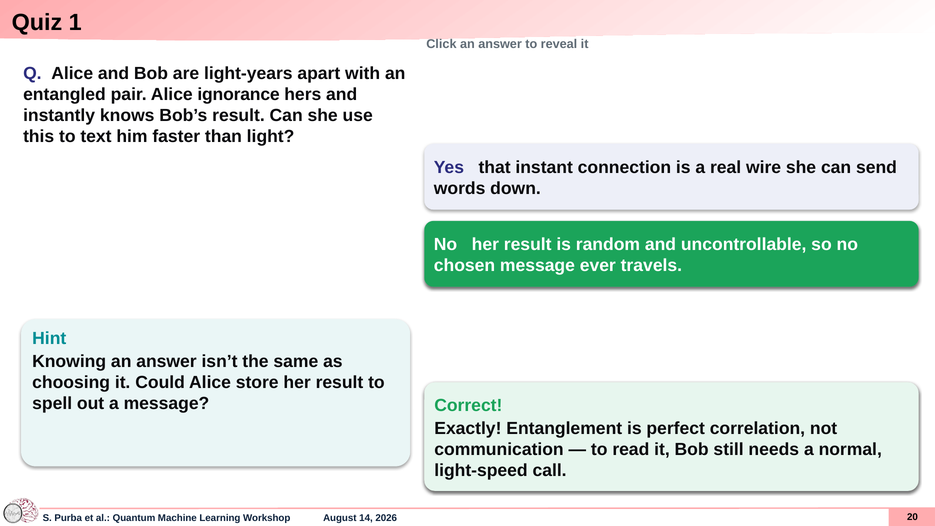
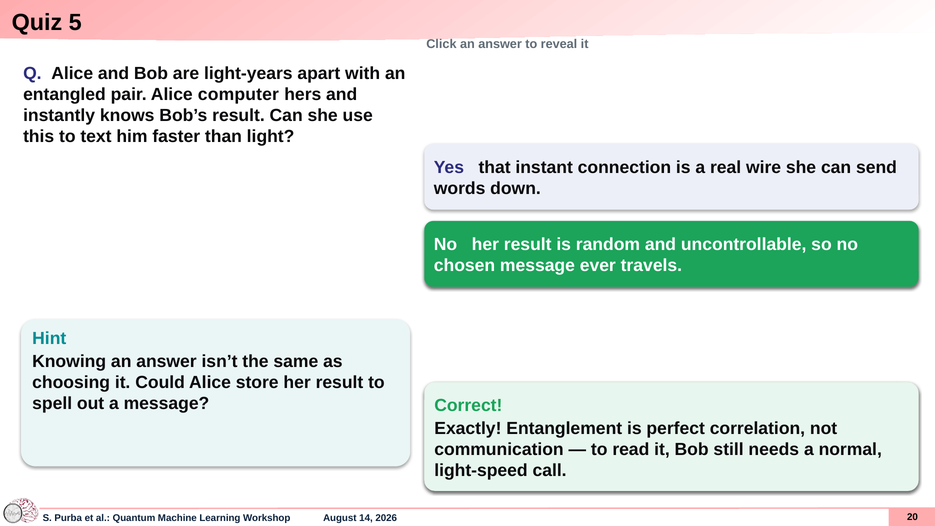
1: 1 -> 5 (75, 22)
ignorance: ignorance -> computer (238, 94)
